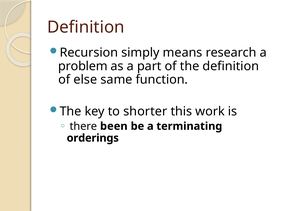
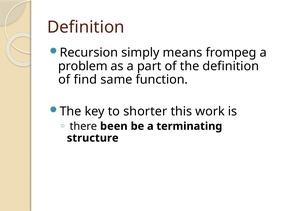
research: research -> frompeg (231, 53)
else: else -> find (85, 80)
orderings: orderings -> structure (93, 138)
